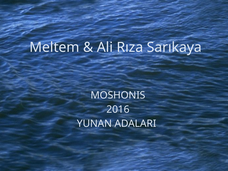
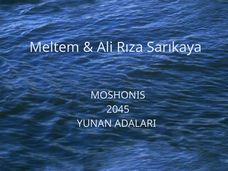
2016: 2016 -> 2045 (118, 109)
